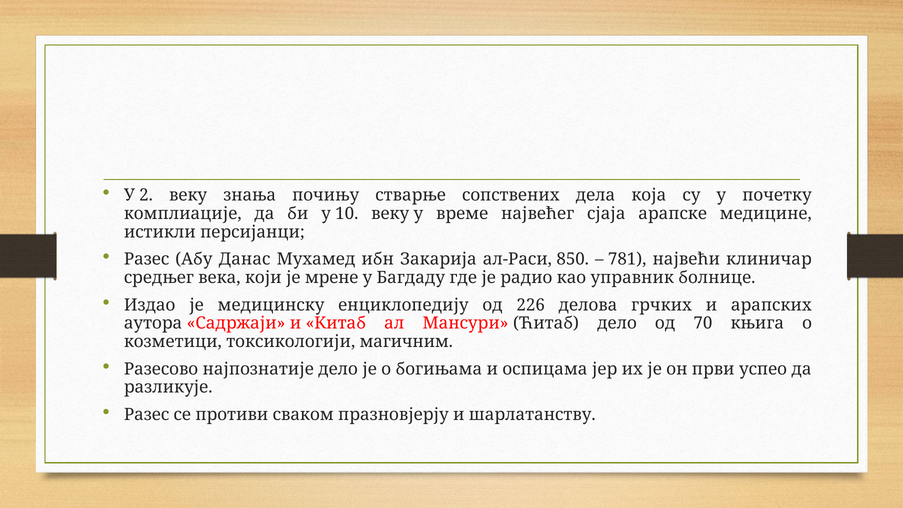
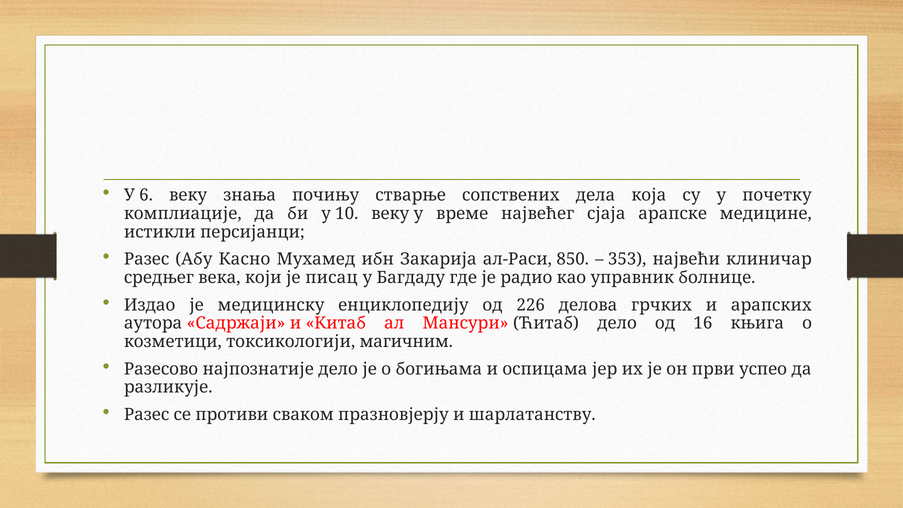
2: 2 -> 6 (146, 195)
Данас: Данас -> Касно (245, 259)
781: 781 -> 353 (627, 259)
мрене: мрене -> писац (331, 278)
70: 70 -> 16 (703, 323)
